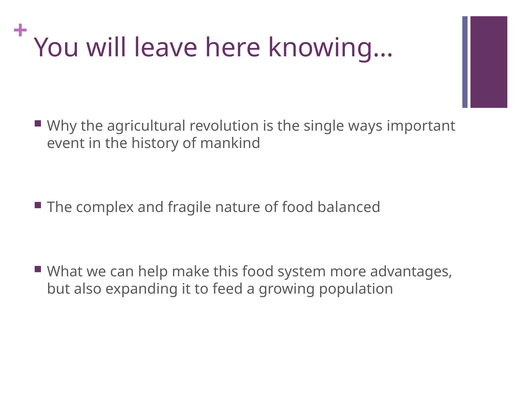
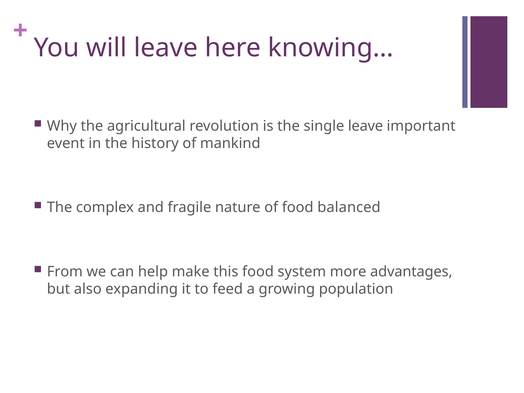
single ways: ways -> leave (366, 126)
What: What -> From (65, 272)
